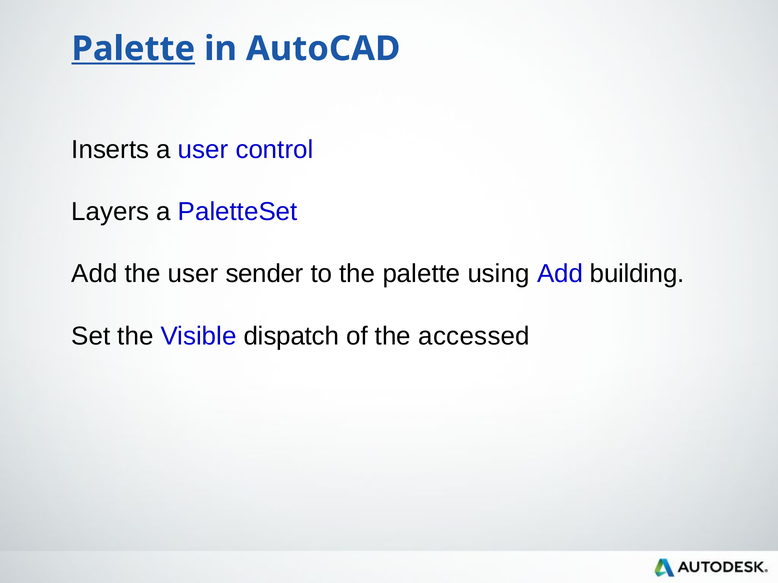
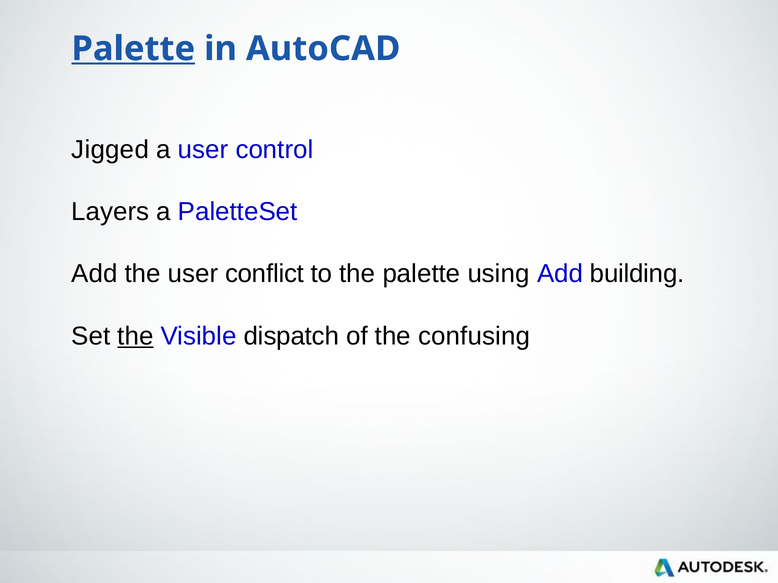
Inserts: Inserts -> Jigged (110, 150)
sender: sender -> conflict (265, 274)
the underline: none -> present (135, 336)
accessed: accessed -> confusing (474, 336)
